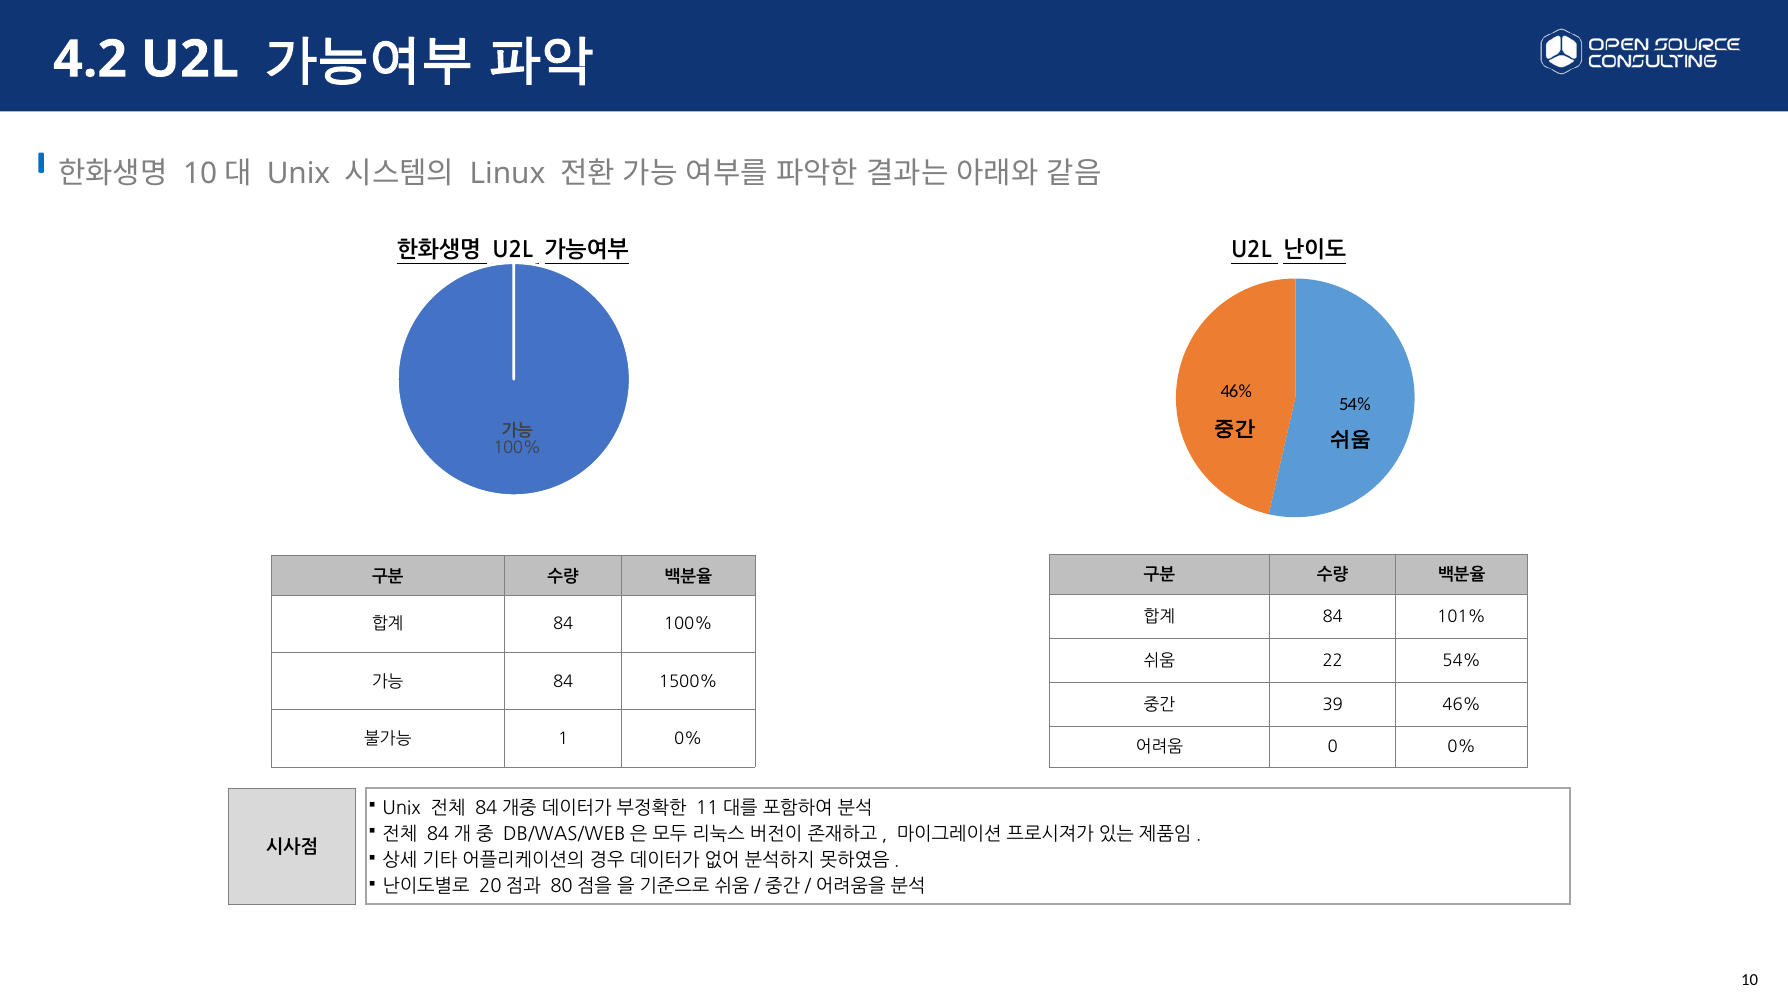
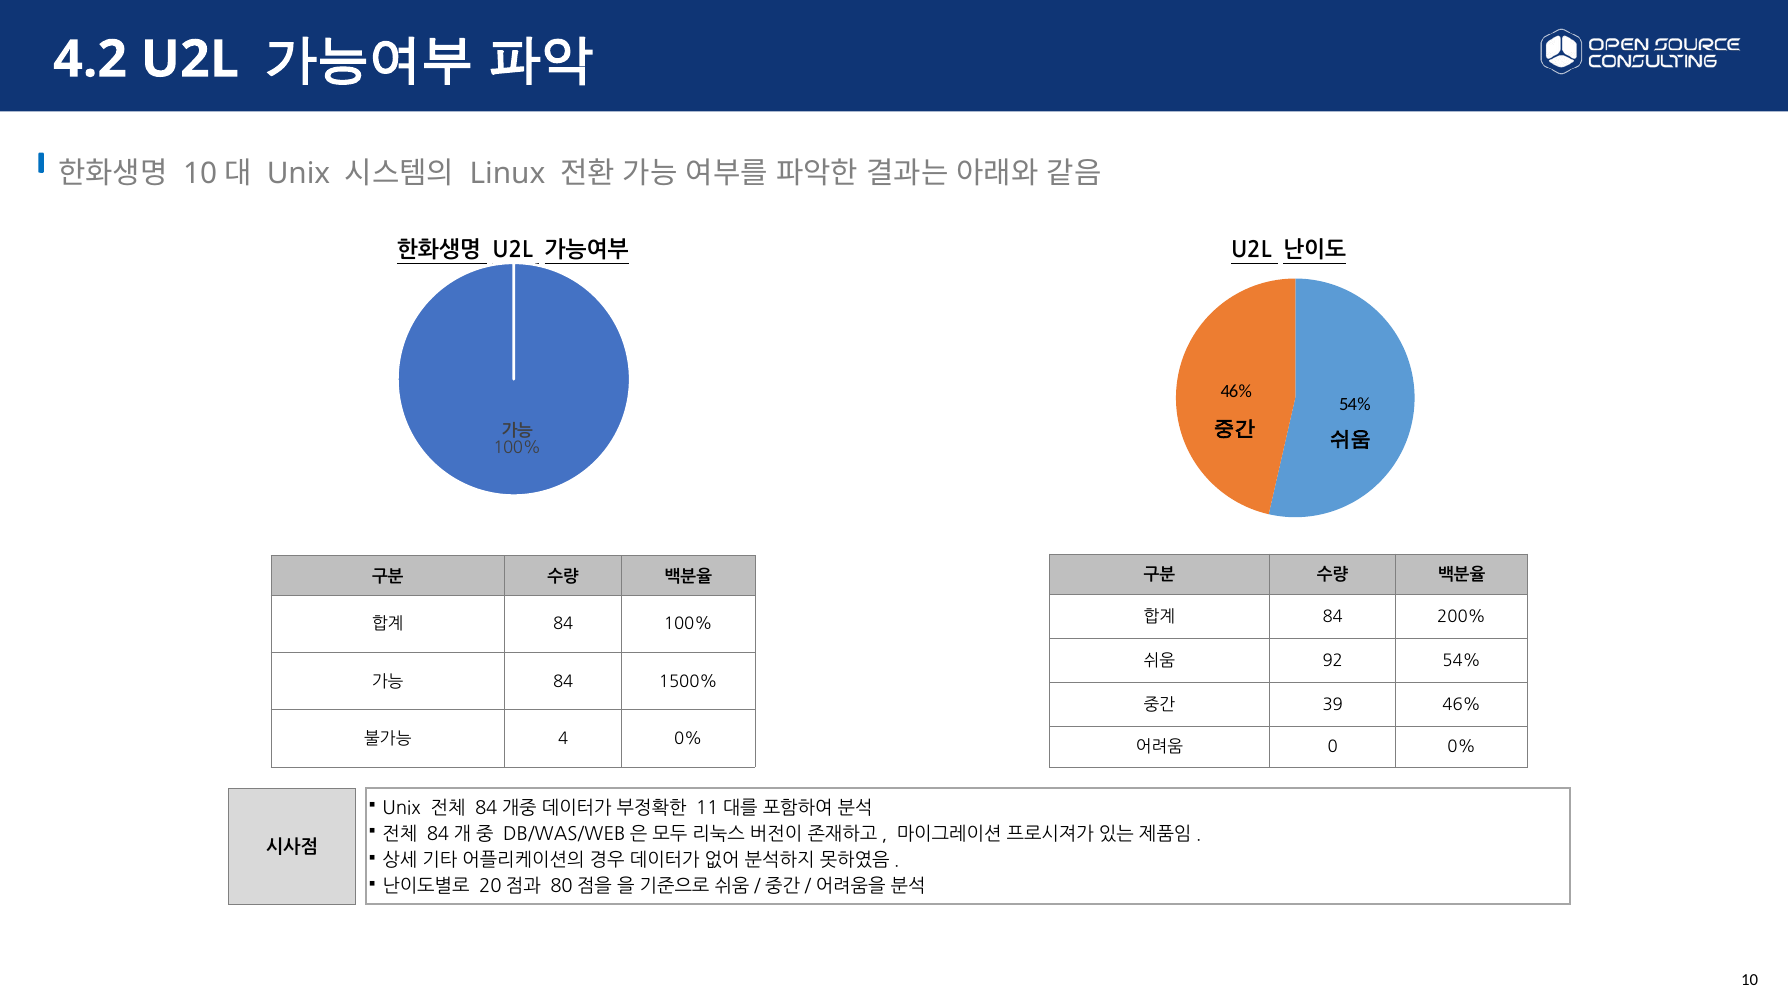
101%: 101% -> 200% (1462, 617)
22: 22 -> 92 (1333, 661)
1: 1 -> 4 (563, 739)
